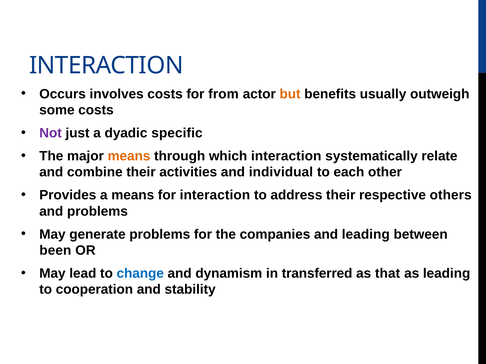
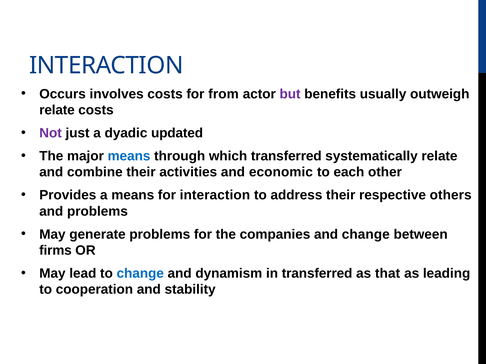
but colour: orange -> purple (290, 94)
some: some -> relate (57, 110)
specific: specific -> updated (177, 133)
means colour: orange -> blue (129, 156)
which interaction: interaction -> transferred (286, 156)
individual: individual -> economic (281, 172)
and leading: leading -> change (366, 235)
been: been -> firms (55, 251)
